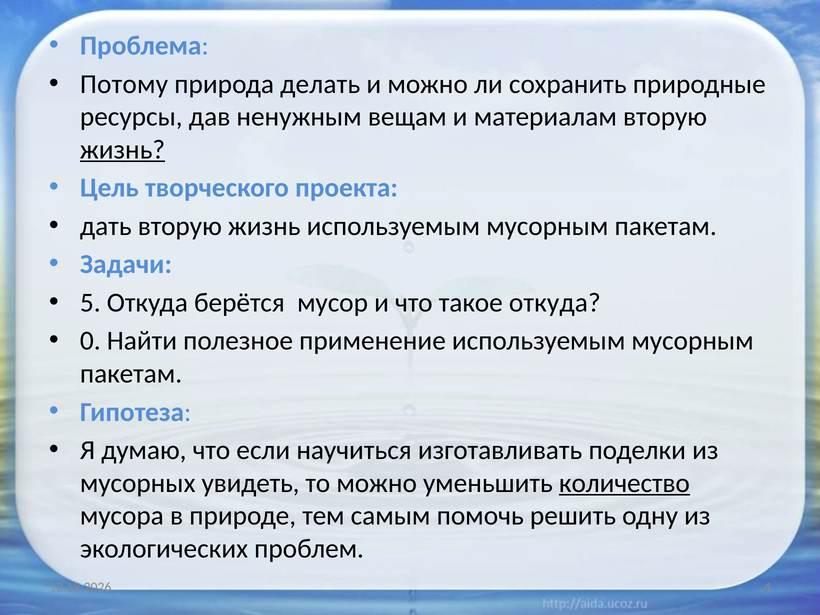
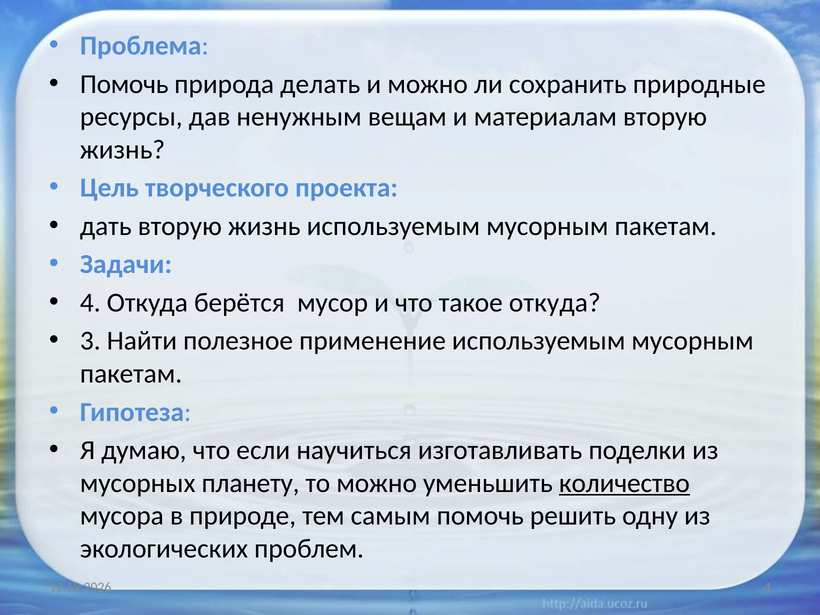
Потому: Потому -> Помочь (124, 84)
жизнь underline: present -> none (123, 150)
5: 5 -> 4 (90, 303)
0: 0 -> 3 (90, 341)
увидеть: увидеть -> планету (251, 483)
